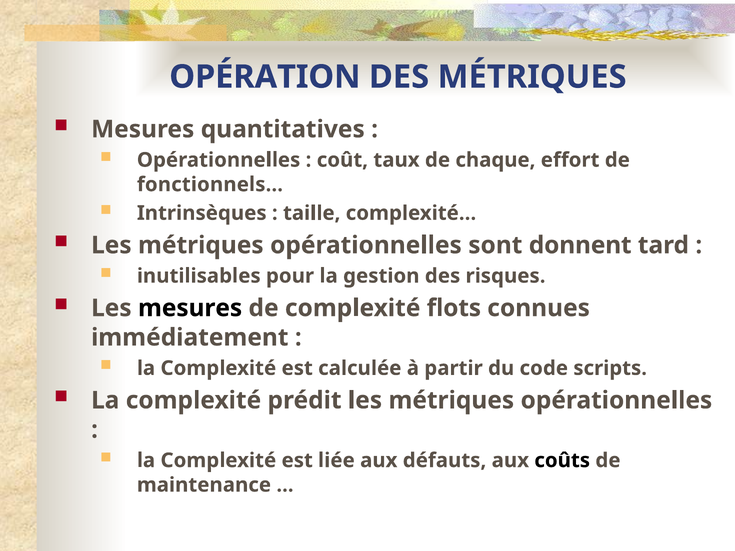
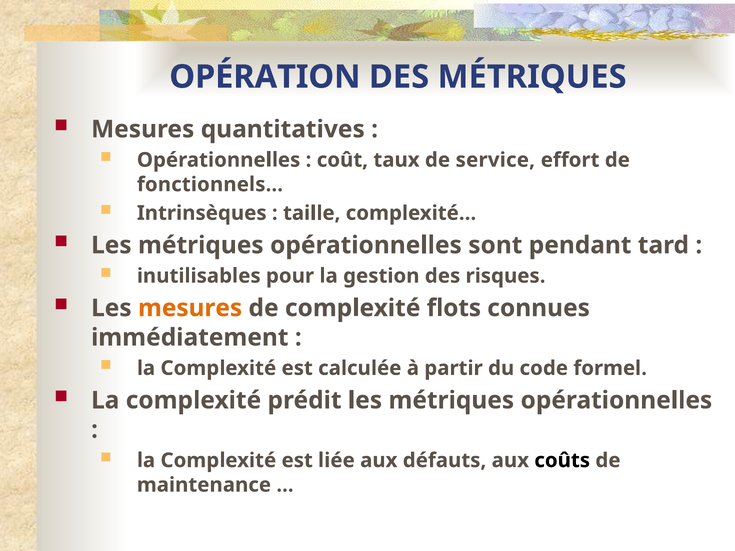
chaque: chaque -> service (495, 160)
donnent: donnent -> pendant (580, 245)
mesures colour: black -> orange (190, 308)
scripts: scripts -> formel (610, 368)
